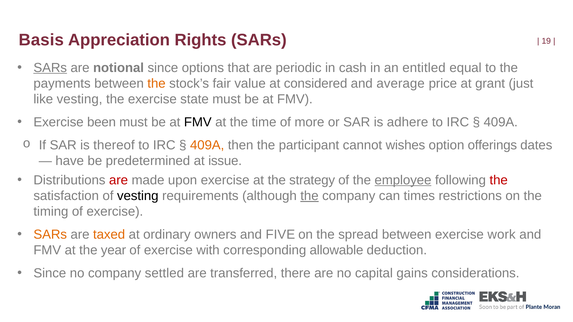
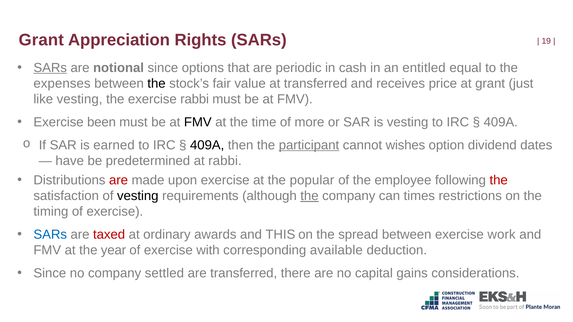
Basis: Basis -> Grant (41, 40)
payments: payments -> expenses (62, 84)
the colour: orange -> black (156, 84)
at considered: considered -> transferred (316, 84)
average: average -> receives (401, 84)
exercise state: state -> rabbi (195, 99)
is adhere: adhere -> vesting (408, 122)
thereof: thereof -> earned (114, 145)
409A colour: orange -> black (207, 145)
participant underline: none -> present (309, 145)
offerings: offerings -> dividend (492, 145)
at issue: issue -> rabbi (225, 161)
strategy: strategy -> popular (312, 180)
employee underline: present -> none (403, 180)
SARs colour: orange -> blue (50, 235)
taxed colour: orange -> red (109, 235)
owners: owners -> awards (215, 235)
FIVE: FIVE -> THIS (280, 235)
allowable: allowable -> available (336, 250)
